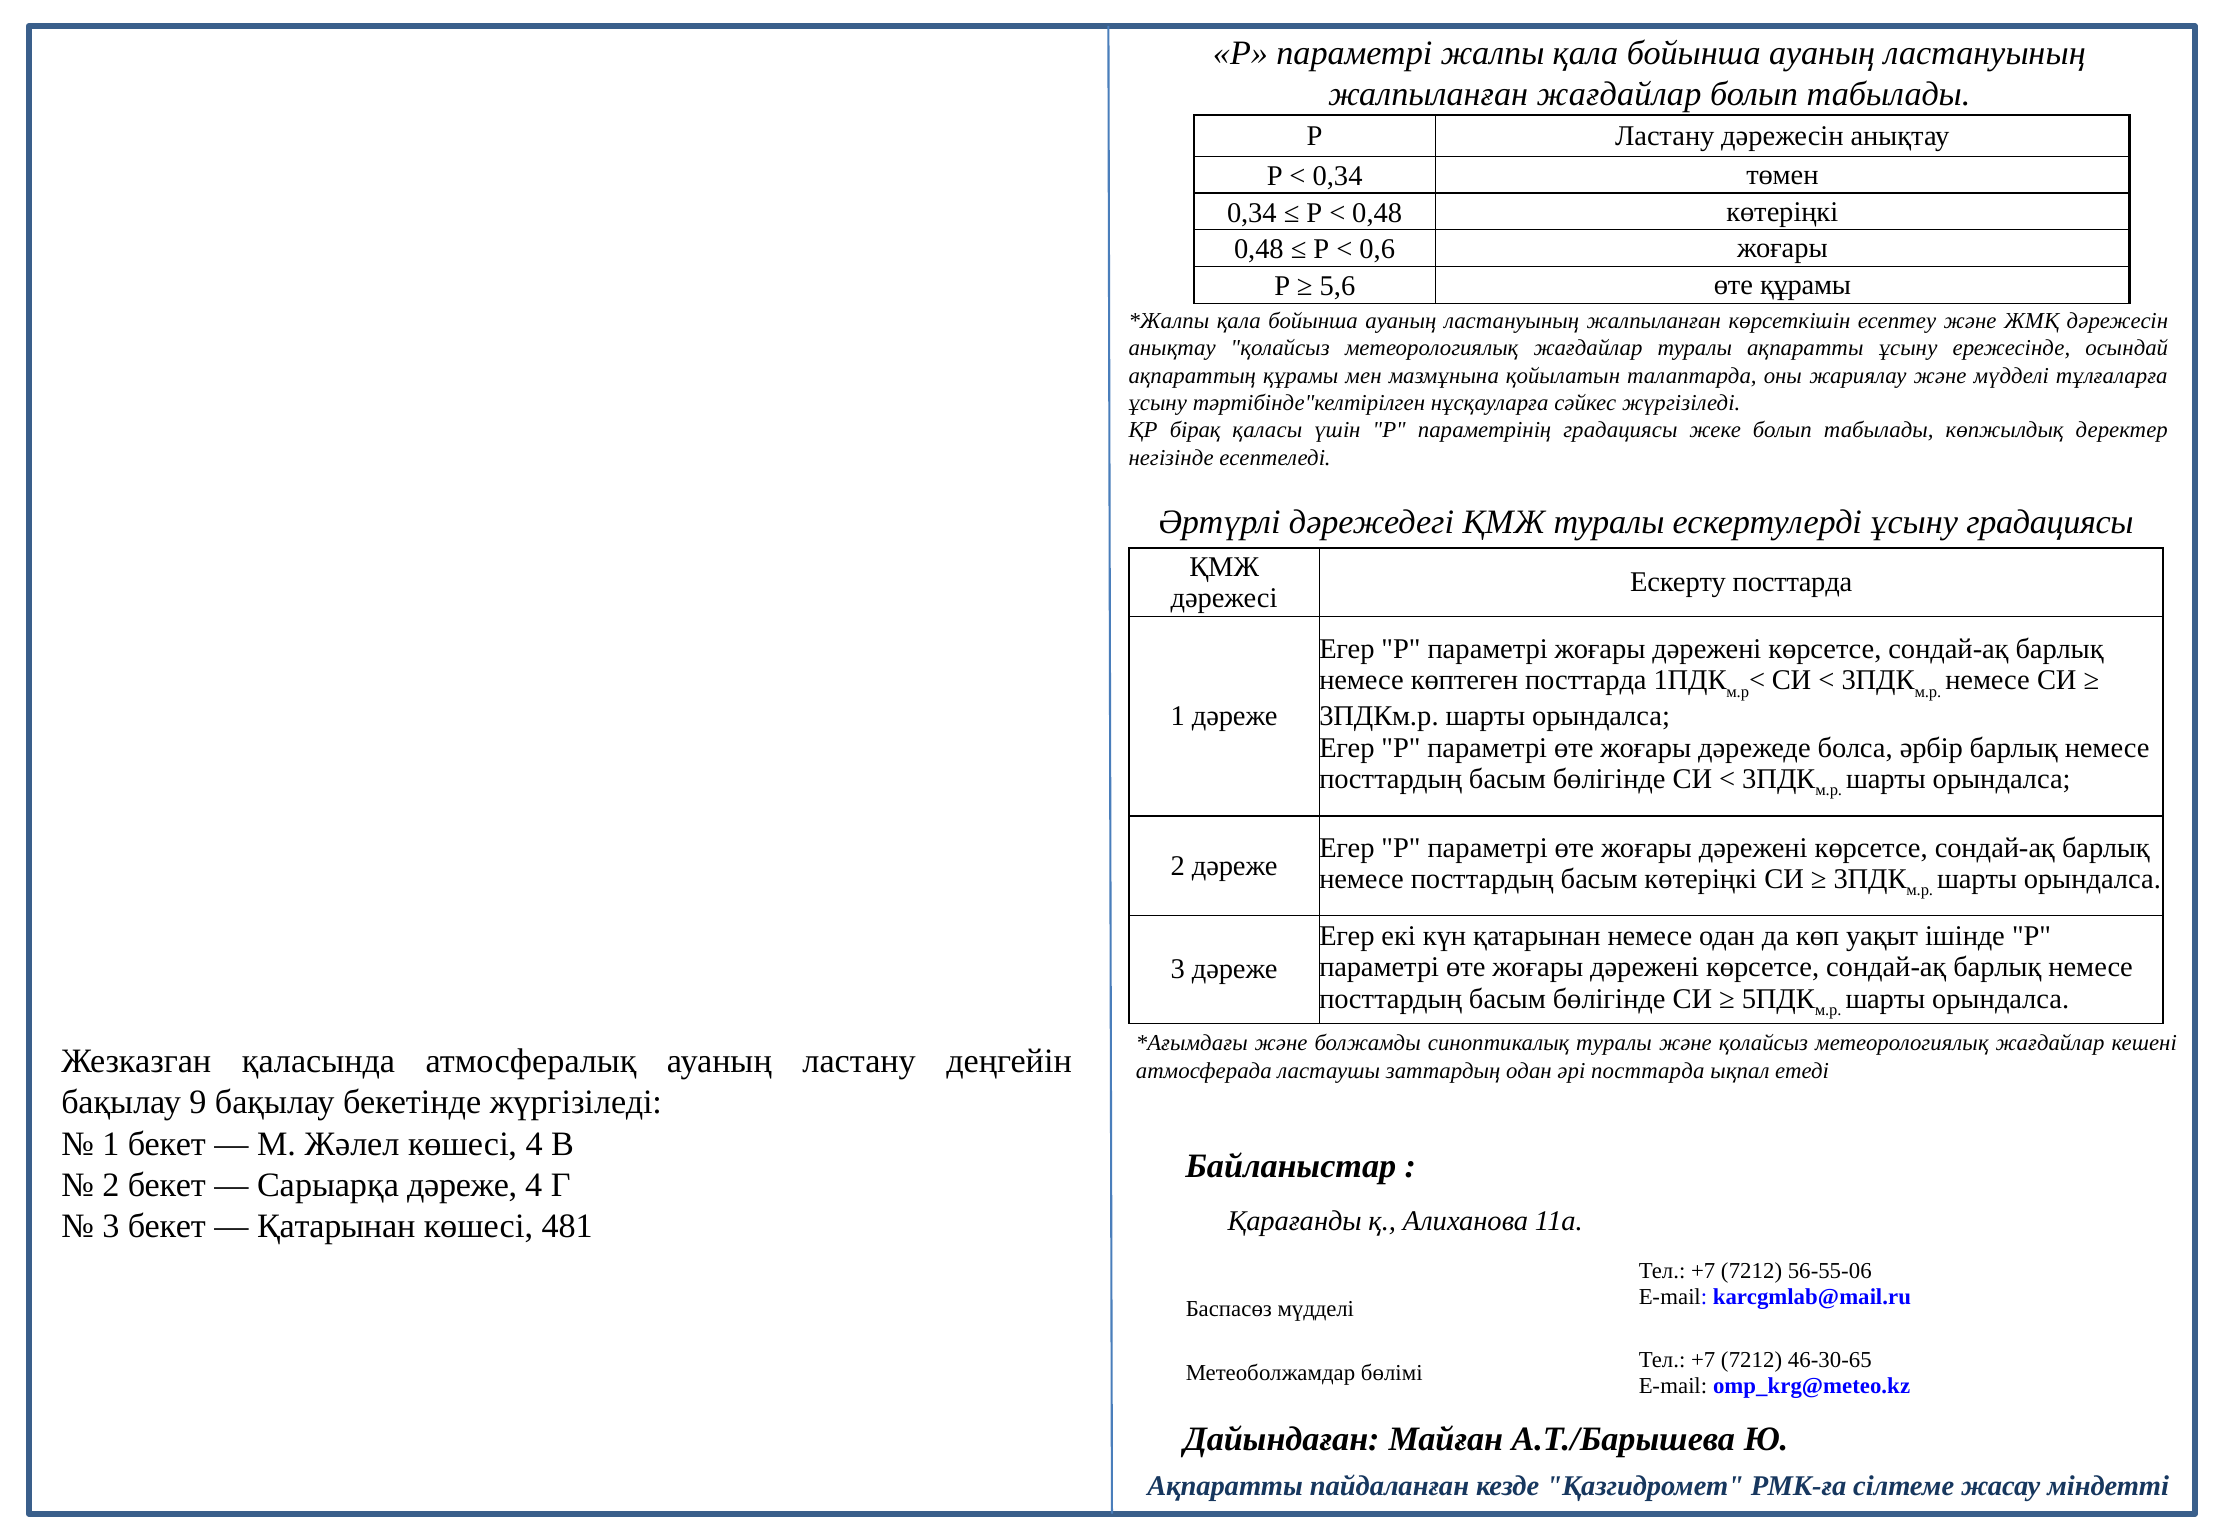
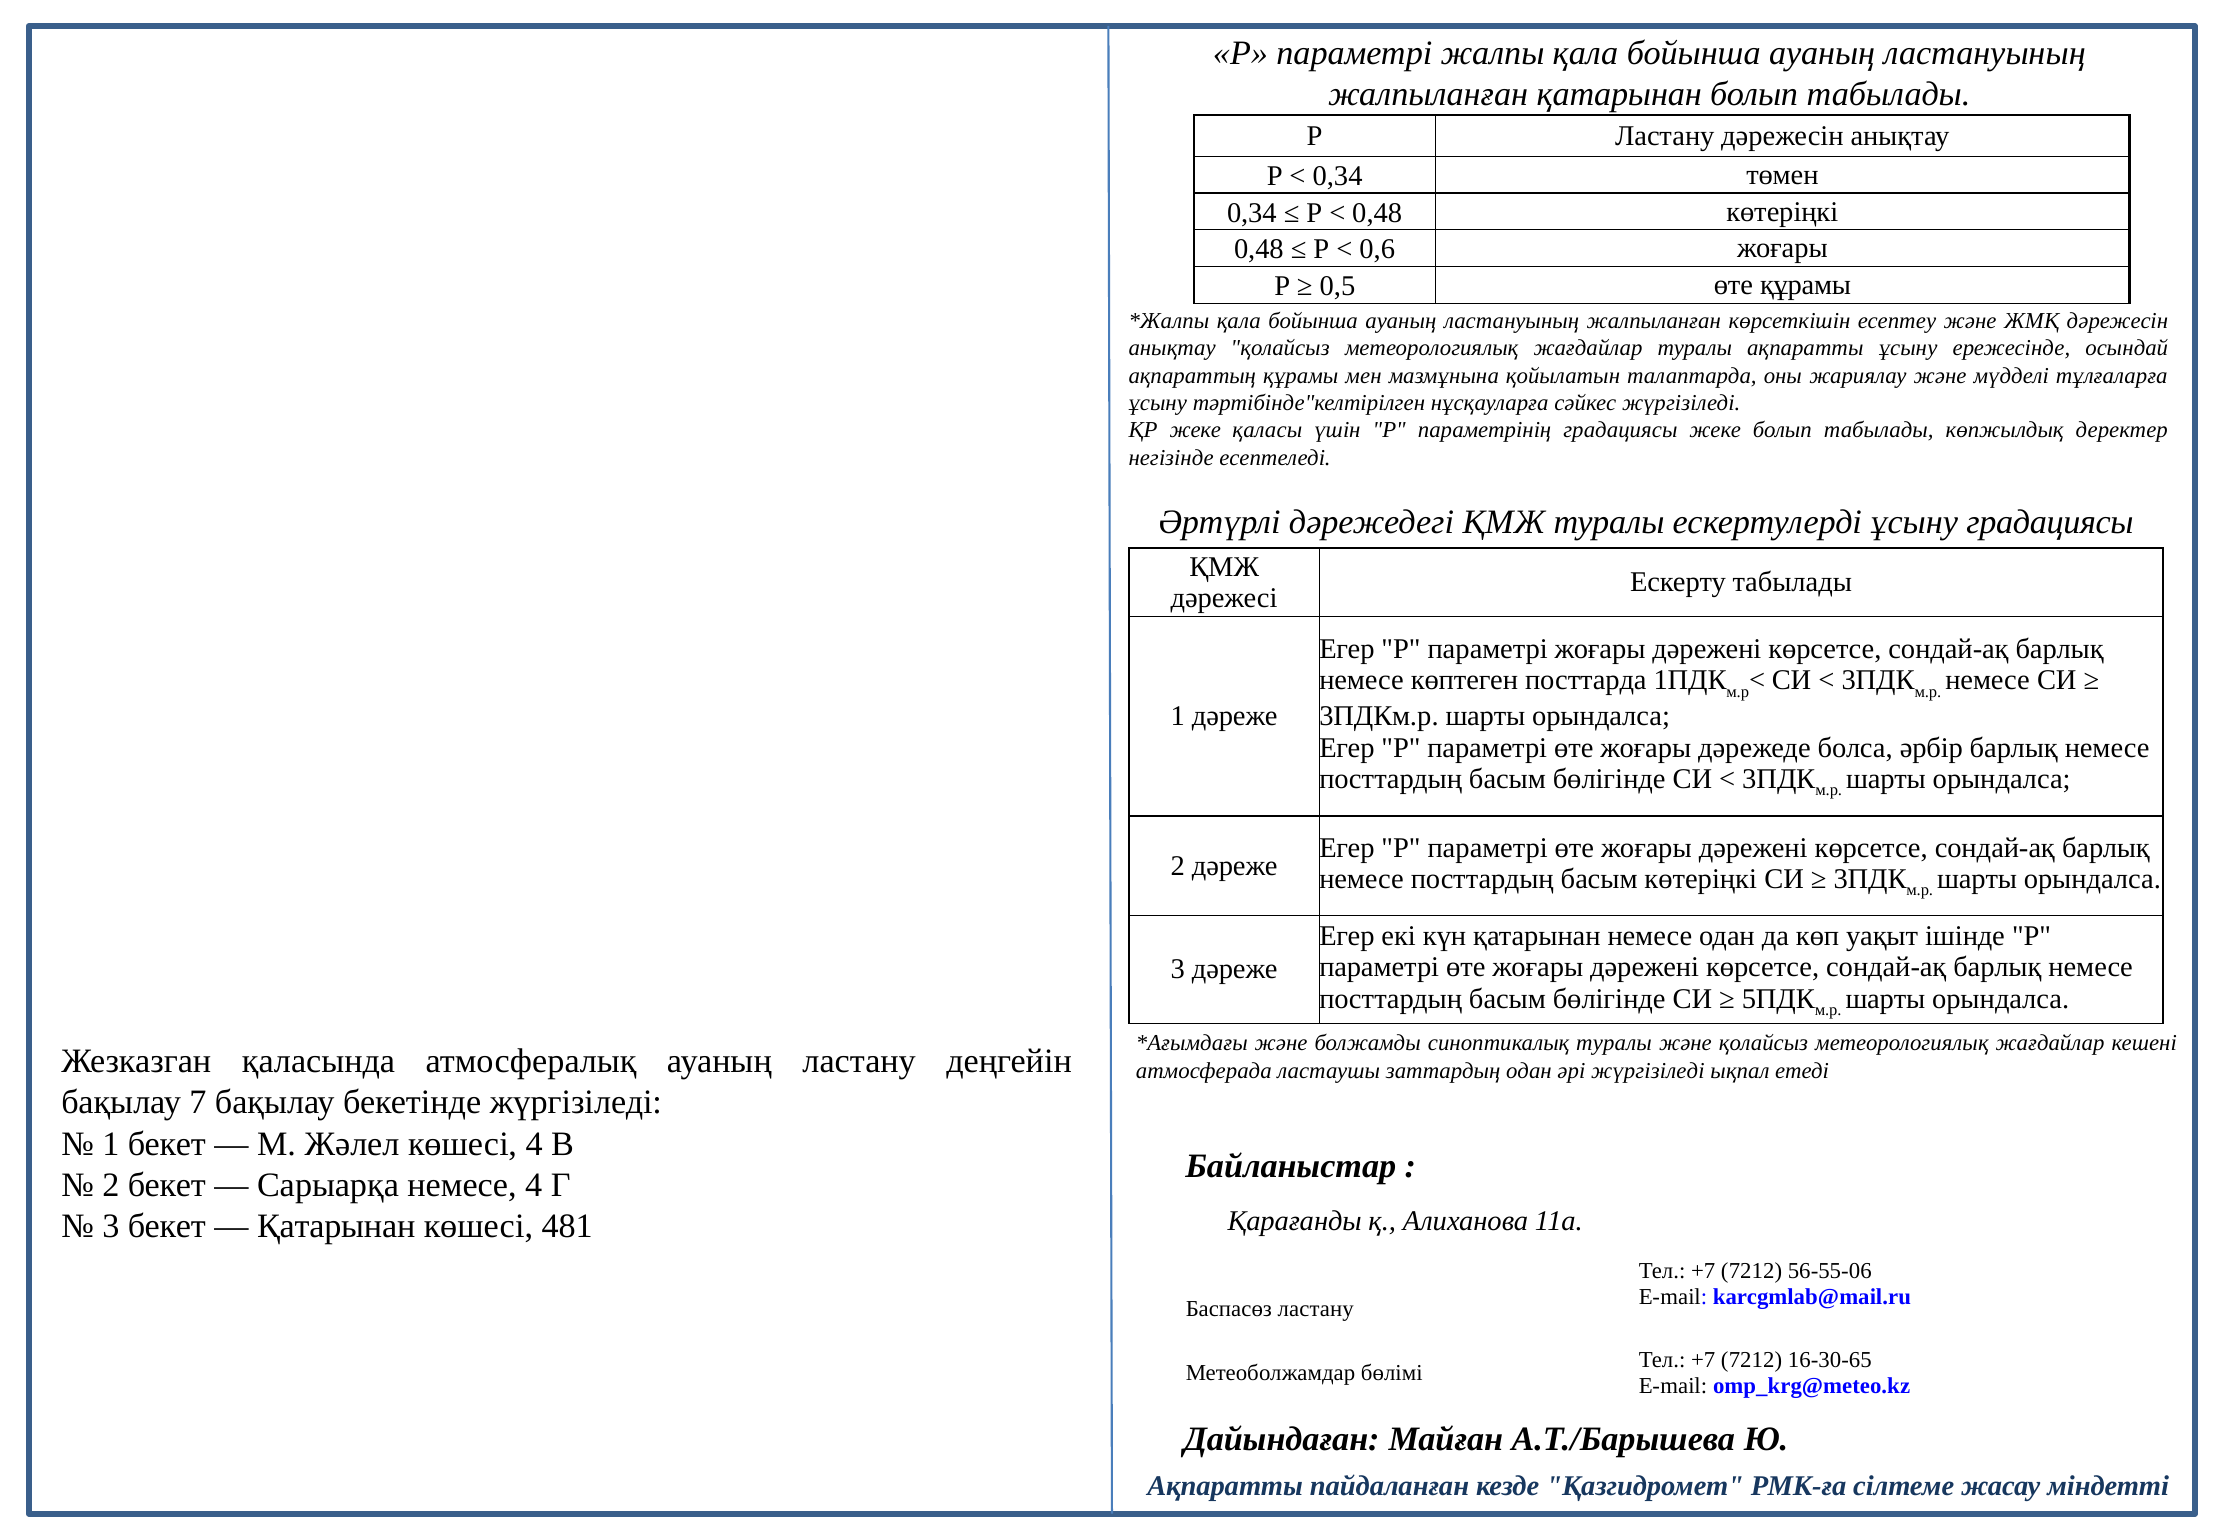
жалпыланған жағдайлар: жағдайлар -> қатарынан (1619, 94)
5,6: 5,6 -> 0,5 (1338, 286)
ҚР бірақ: бірақ -> жеке (1195, 430)
Ескерту посттарда: посттарда -> табылады (1792, 582)
әрі посттарда: посттарда -> жүргізіледі (1648, 1070)
9: 9 -> 7 (198, 1102)
Сарыарқа дәреже: дәреже -> немесе (462, 1185)
Баспасөз мүдделі: мүдделі -> ластану (1316, 1309)
46-30-65: 46-30-65 -> 16-30-65 (1830, 1360)
